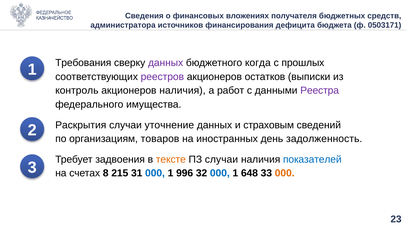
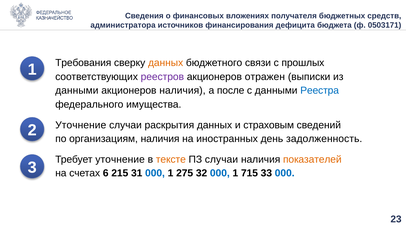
данных colour: purple -> orange (166, 63)
когда: когда -> связи (258, 63)
остатков: остатков -> отражен (265, 77)
контроль: контроль -> данными (77, 91)
работ: работ -> после (231, 91)
Реестра colour: purple -> blue (320, 91)
Раскрытия: Раскрытия -> Уточнение (81, 125)
уточнение: уточнение -> раскрытия (169, 125)
организациям товаров: товаров -> наличия (160, 139)
Требует задвоения: задвоения -> уточнение (120, 160)
показателей colour: blue -> orange (312, 160)
8: 8 -> 6 (106, 174)
996: 996 -> 275 (185, 174)
648: 648 -> 715 (249, 174)
000 colour: orange -> blue (285, 174)
